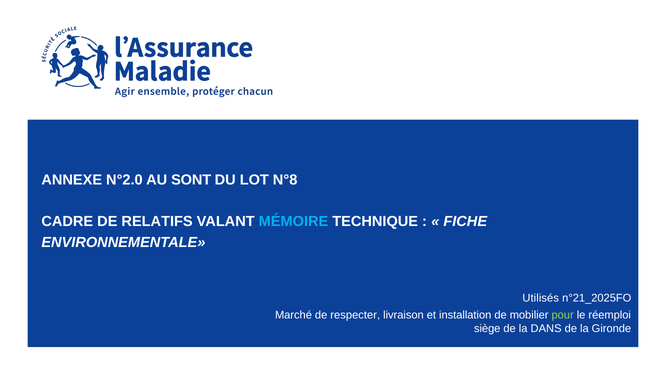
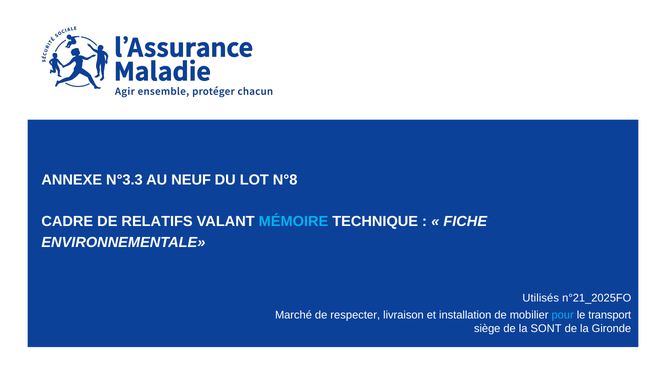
N°2.0: N°2.0 -> N°3.3 (124, 180)
SONT: SONT -> NEUF (191, 180)
pour colour: light green -> light blue (563, 315)
réemploi: réemploi -> transport (610, 315)
DANS: DANS -> SONT (546, 328)
